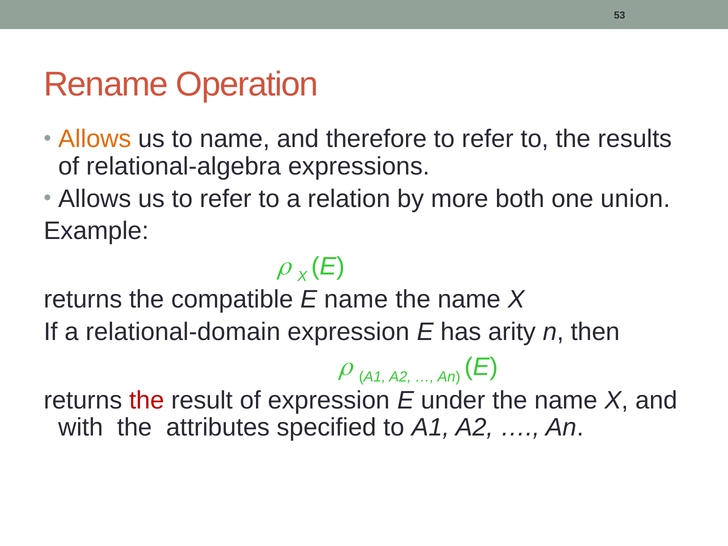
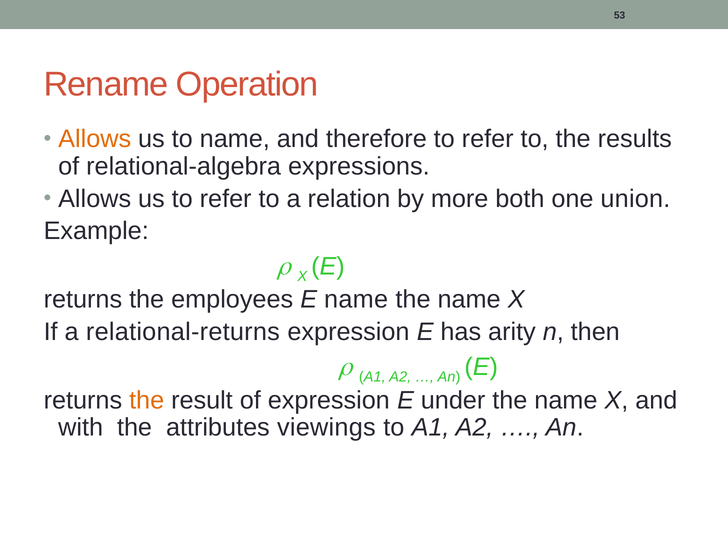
compatible: compatible -> employees (232, 299)
relational-domain: relational-domain -> relational-returns (183, 332)
the colour: red -> orange (147, 400)
specified: specified -> viewings (326, 428)
